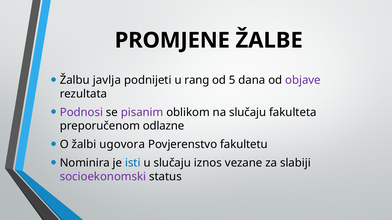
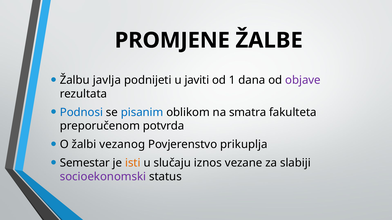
rang: rang -> javiti (197, 80)
5: 5 -> 1 (232, 80)
Podnosi colour: purple -> blue (81, 113)
pisanim colour: purple -> blue (142, 113)
na slučaju: slučaju -> smatra (248, 113)
odlazne: odlazne -> potvrda (164, 126)
ugovora: ugovora -> vezanog (122, 145)
fakultetu: fakultetu -> prikuplja (244, 145)
Nominira: Nominira -> Semestar (85, 163)
isti colour: blue -> orange (133, 163)
